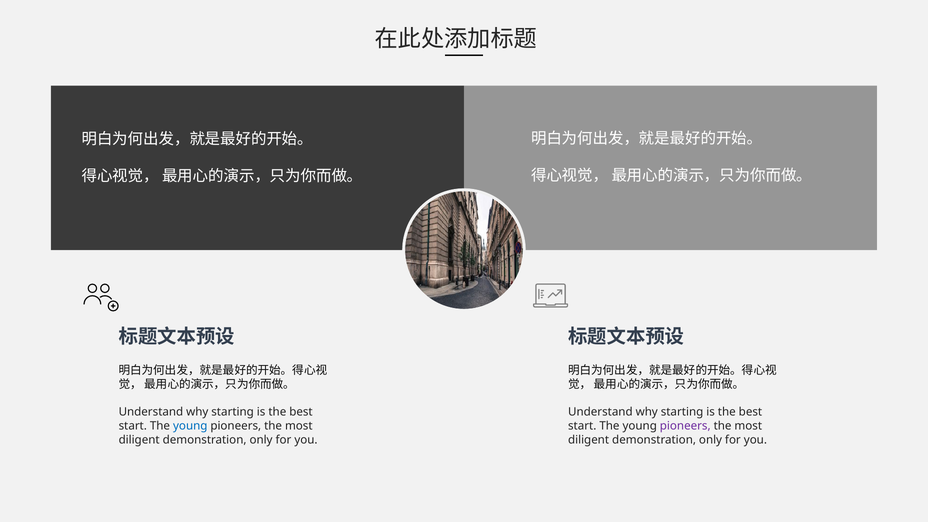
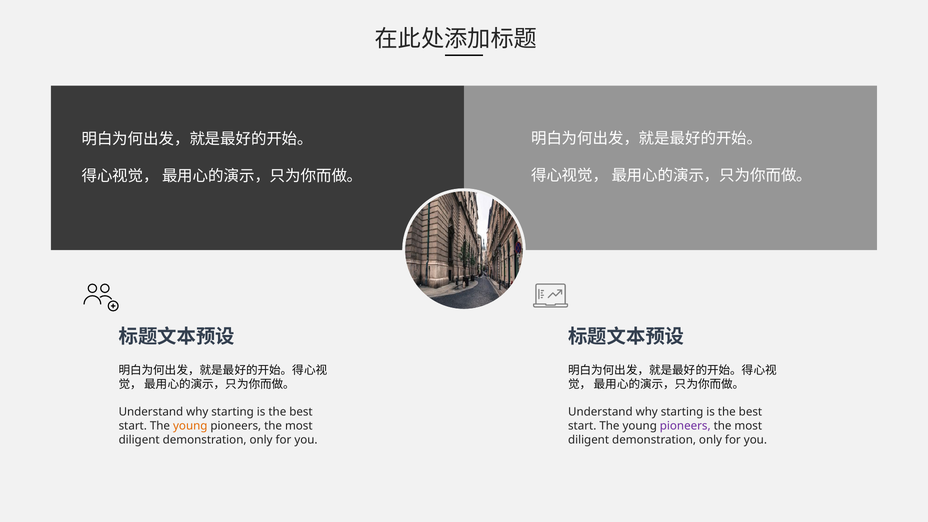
young colour: blue -> orange (190, 426)
